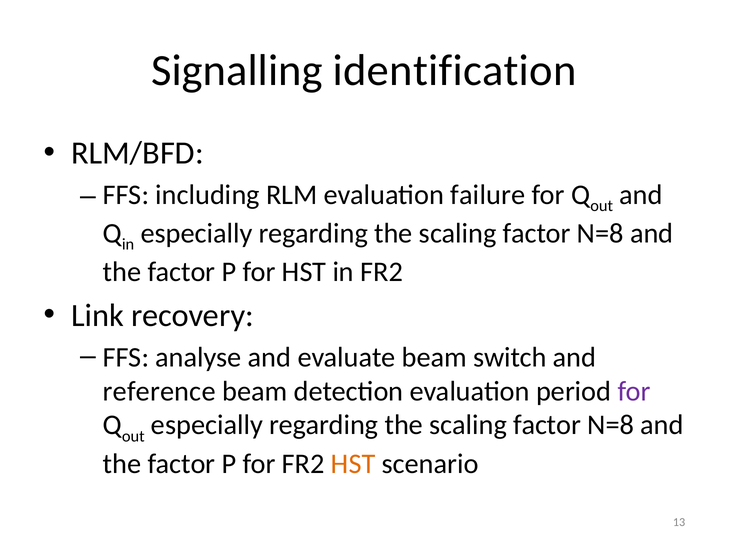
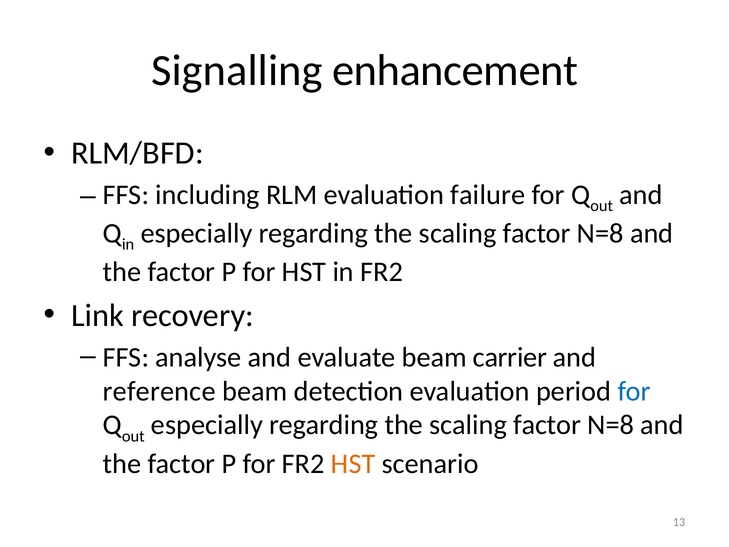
identification: identification -> enhancement (455, 71)
switch: switch -> carrier (510, 357)
for colour: purple -> blue (634, 391)
